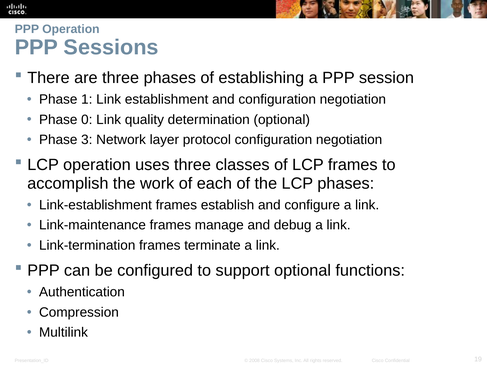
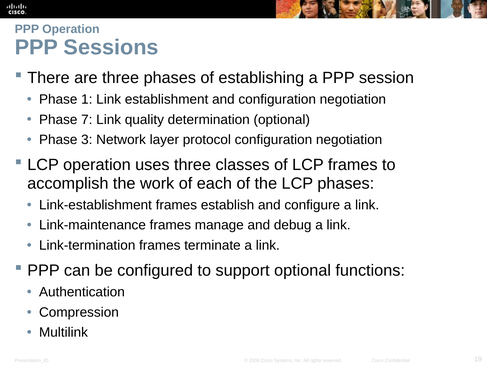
0: 0 -> 7 (87, 120)
